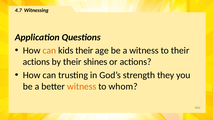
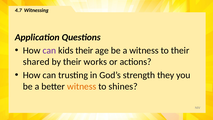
can colour: orange -> purple (49, 51)
actions: actions -> shared (36, 62)
shines: shines -> works (95, 62)
whom: whom -> shines (123, 87)
